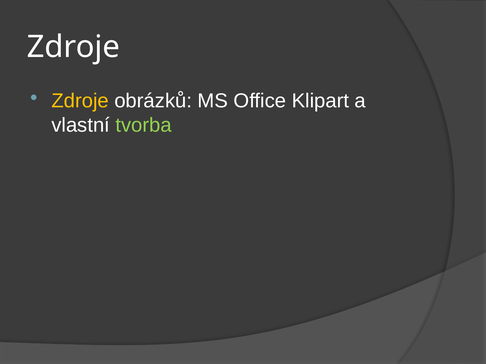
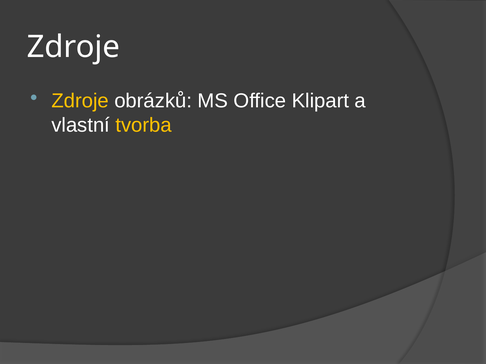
tvorba colour: light green -> yellow (144, 125)
